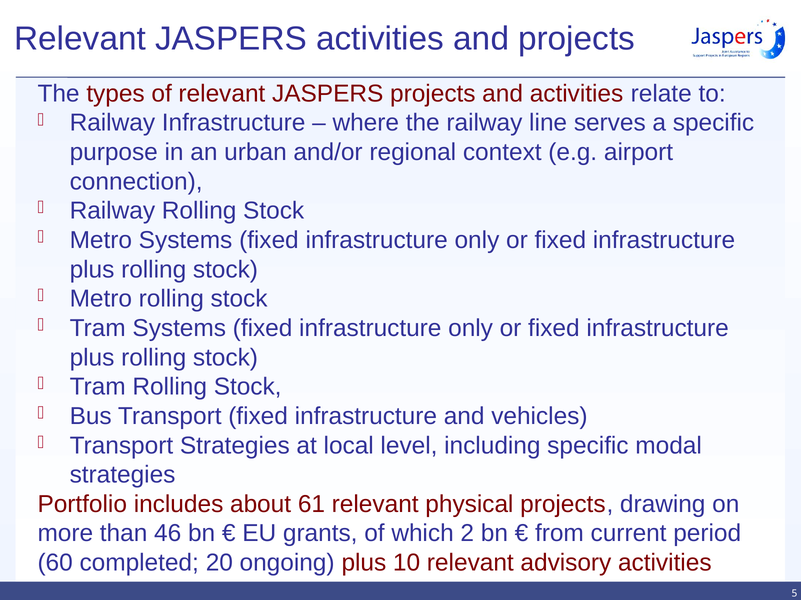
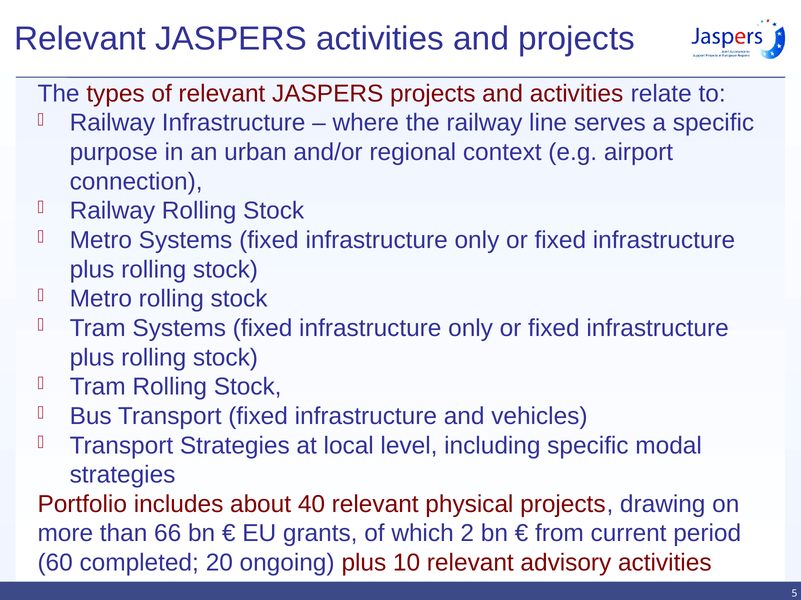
61: 61 -> 40 (311, 505)
46: 46 -> 66 (168, 534)
